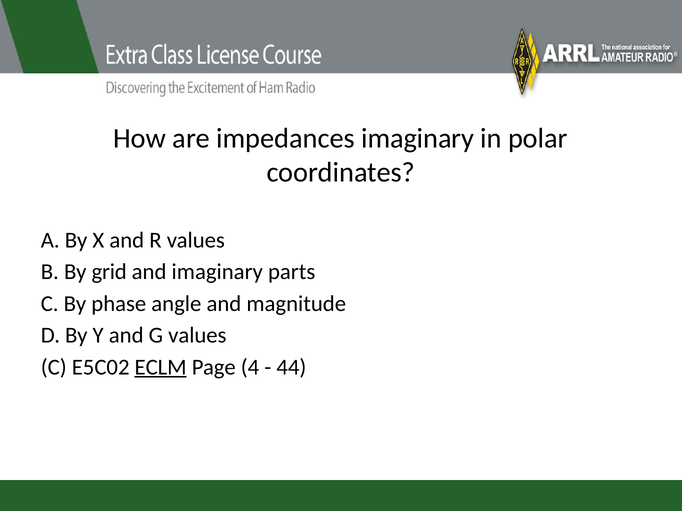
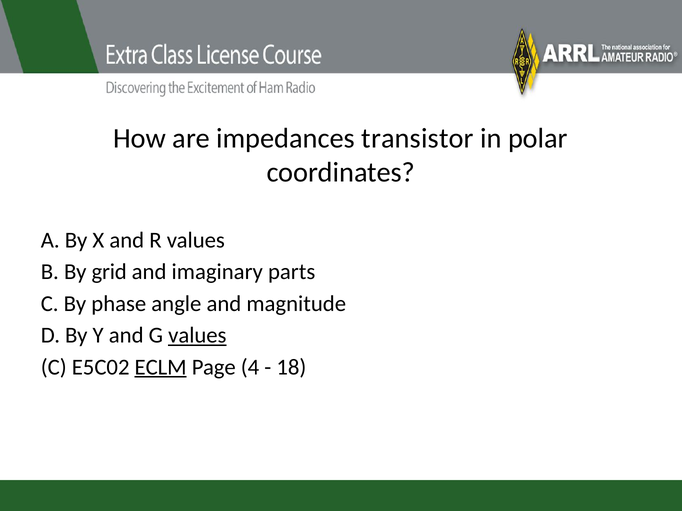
impedances imaginary: imaginary -> transistor (418, 138)
values underline: none -> present (197, 336)
44: 44 -> 18 (291, 368)
